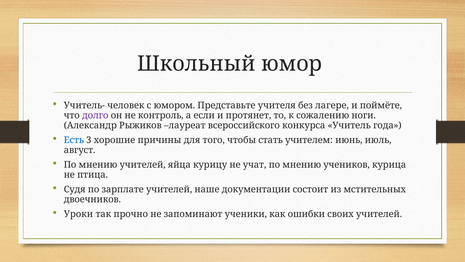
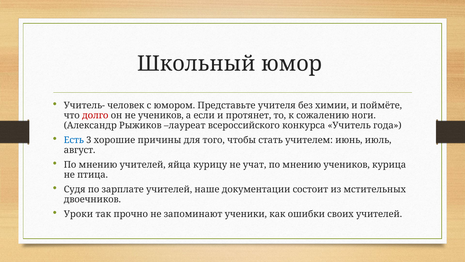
лагере: лагере -> химии (332, 105)
долго colour: purple -> red (95, 115)
не контроль: контроль -> учеников (161, 115)
